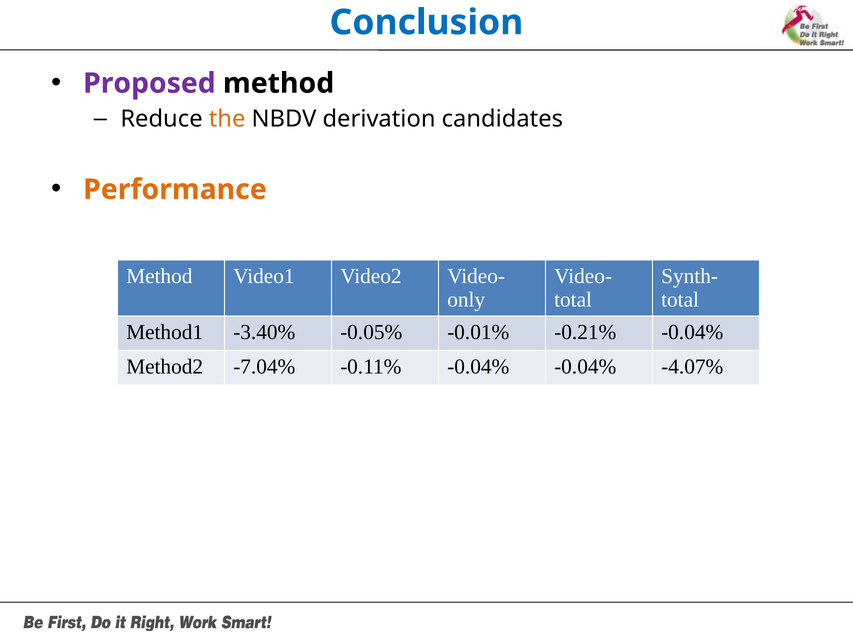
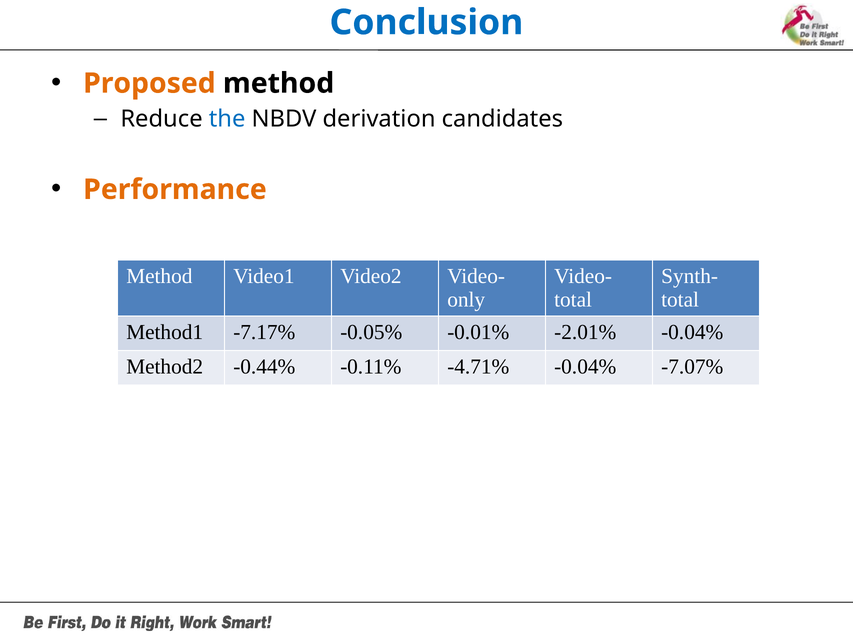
Proposed colour: purple -> orange (149, 83)
the colour: orange -> blue (227, 119)
-3.40%: -3.40% -> -7.17% (264, 332)
-0.21%: -0.21% -> -2.01% (585, 332)
-7.04%: -7.04% -> -0.44% (264, 367)
-0.11% -0.04%: -0.04% -> -4.71% (478, 367)
-4.07%: -4.07% -> -7.07% (692, 367)
